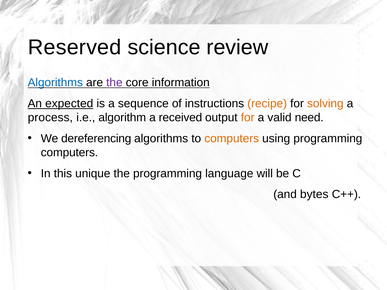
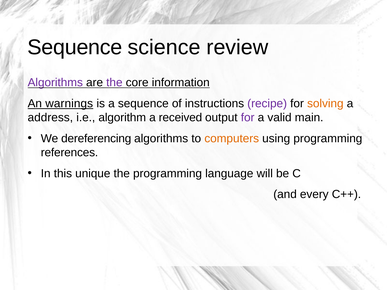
Reserved: Reserved -> Sequence (75, 47)
Algorithms colour: blue -> purple (55, 83)
expected: expected -> warnings (69, 104)
recipe colour: orange -> purple (267, 104)
process: process -> address (50, 118)
for colour: orange -> purple (248, 118)
need: need -> main (309, 118)
computers: computers -> references (69, 153)
bytes: bytes -> every (314, 195)
